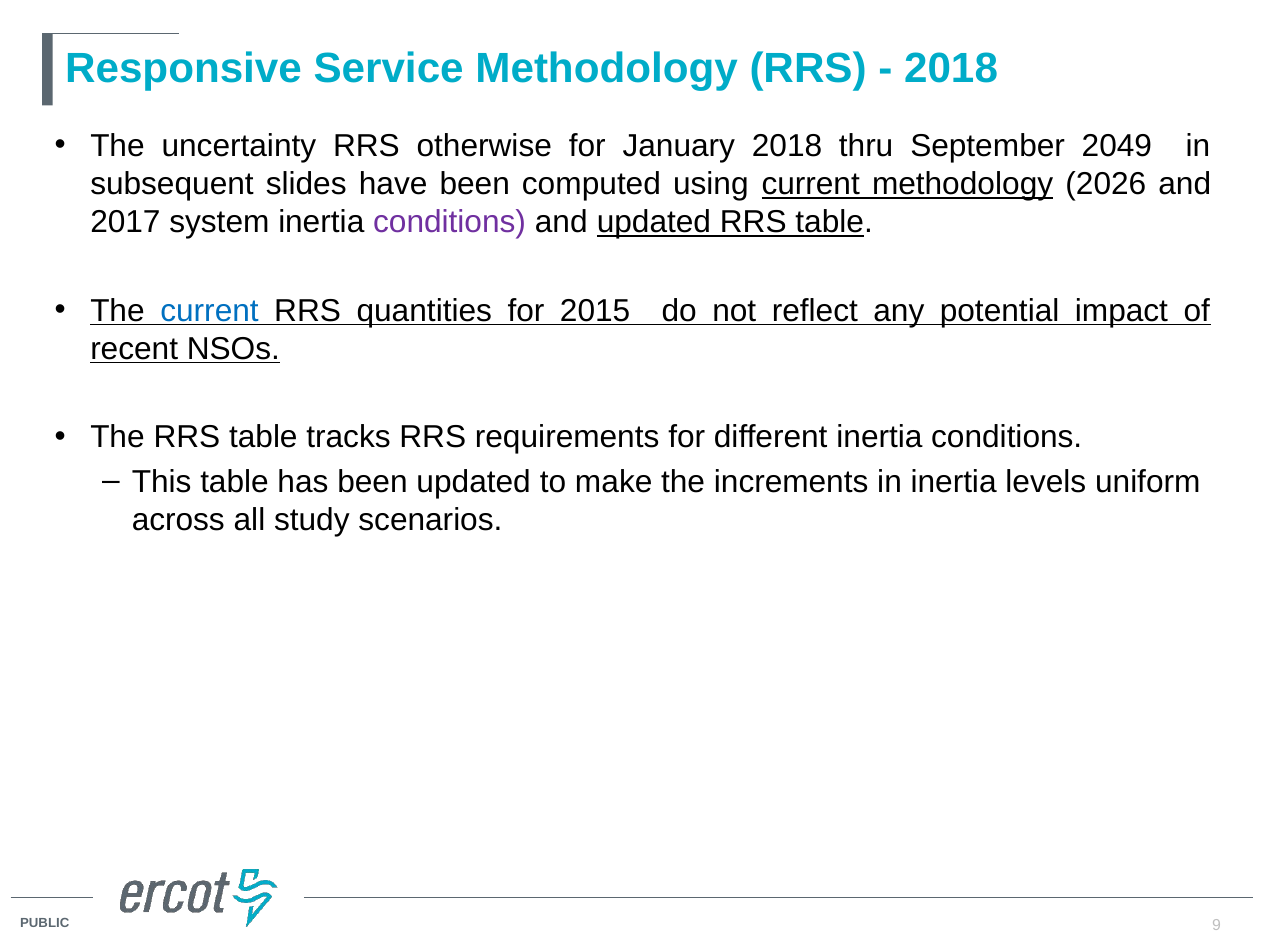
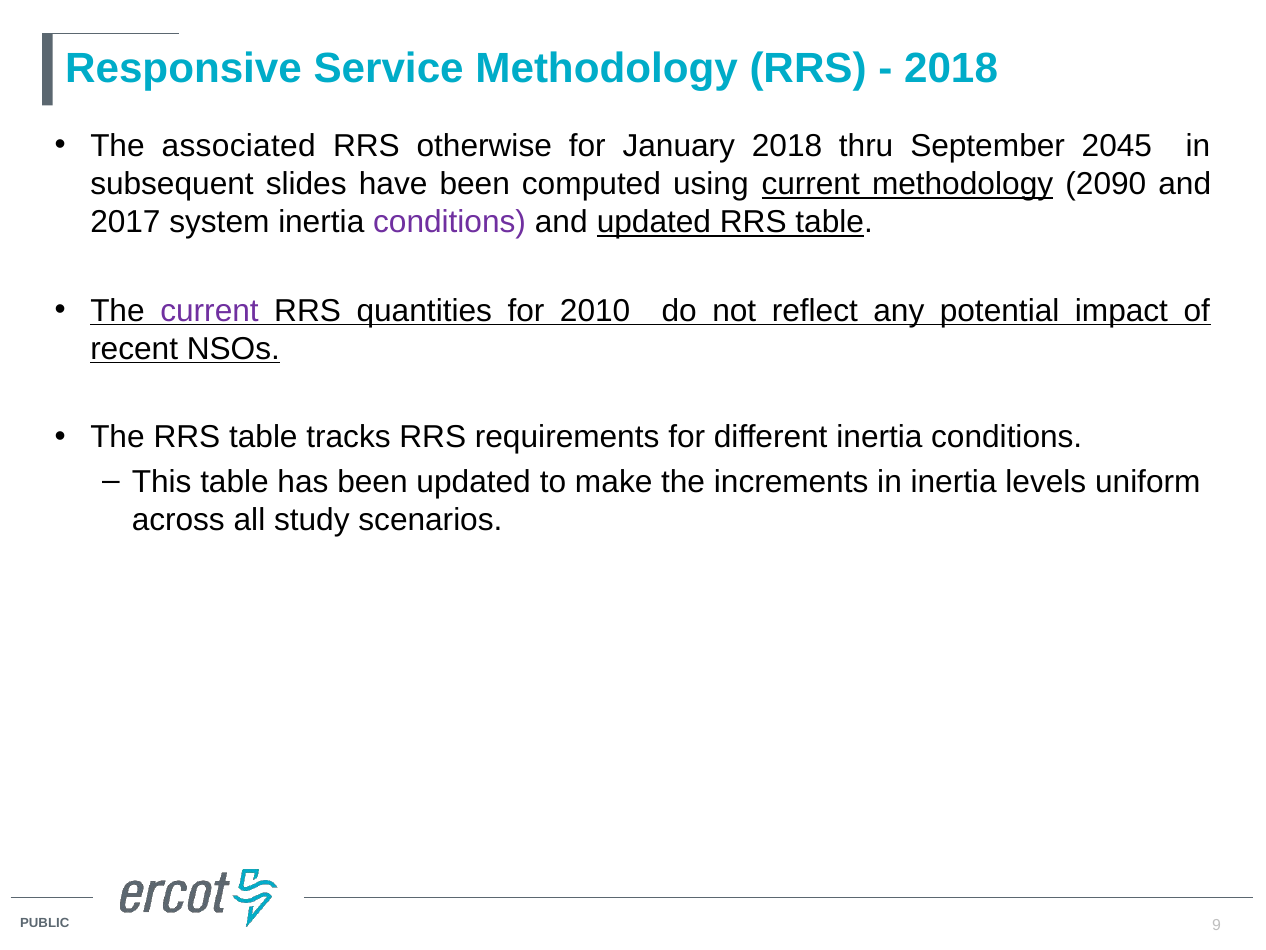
uncertainty: uncertainty -> associated (239, 146)
2049: 2049 -> 2045 (1117, 146)
2026: 2026 -> 2090 (1106, 184)
current colour: blue -> purple (210, 310)
2015: 2015 -> 2010 (595, 310)
